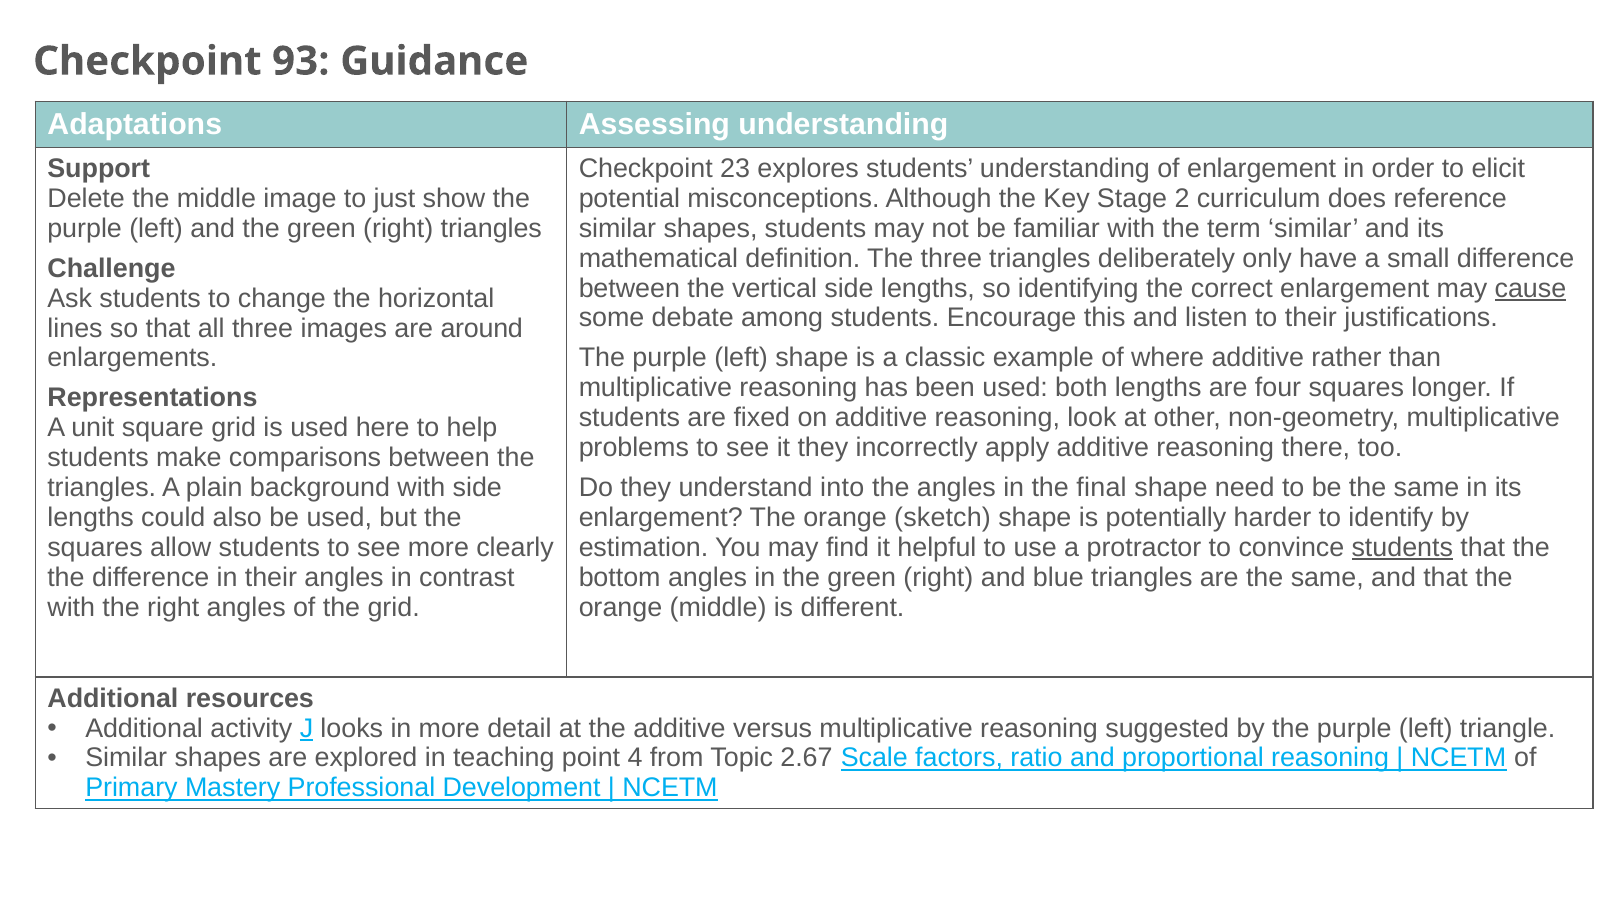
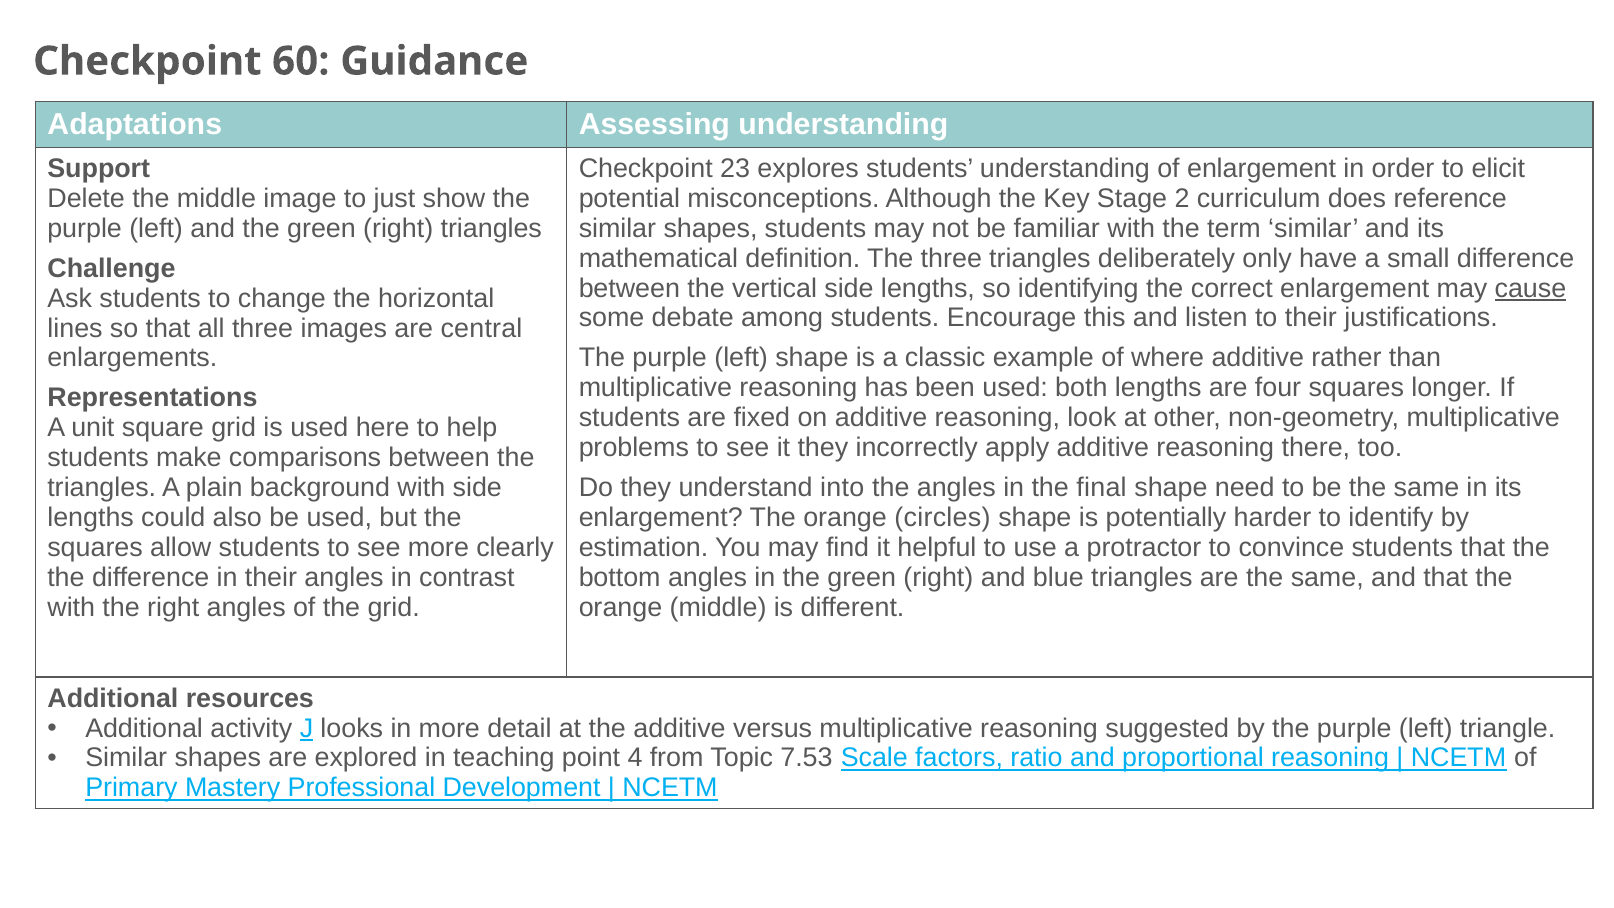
93: 93 -> 60 (301, 61)
around: around -> central (481, 328)
sketch: sketch -> circles (943, 518)
students underline: present -> none (1402, 547)
2.67: 2.67 -> 7.53 (806, 758)
